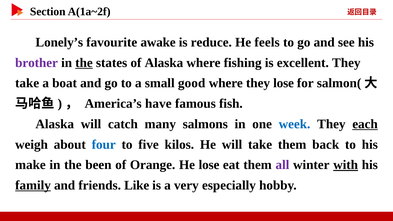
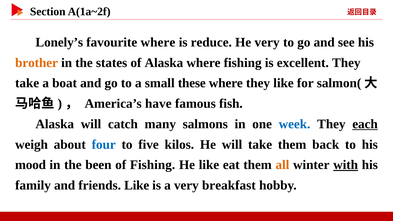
favourite awake: awake -> where (158, 42)
He feels: feels -> very (267, 42)
brother colour: purple -> orange (37, 63)
the underline: present -> none (84, 63)
good: good -> these (192, 83)
they lose: lose -> like (283, 83)
make: make -> mood (31, 165)
of Orange: Orange -> Fishing (153, 165)
He lose: lose -> like (209, 165)
all colour: purple -> orange (282, 165)
family underline: present -> none (33, 185)
especially: especially -> breakfast (229, 185)
